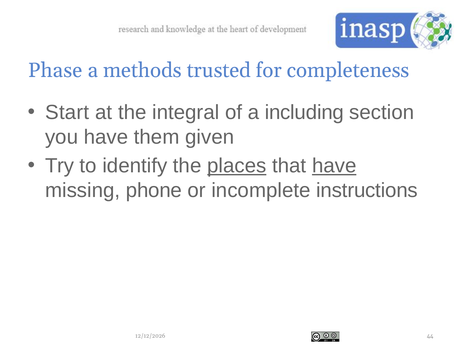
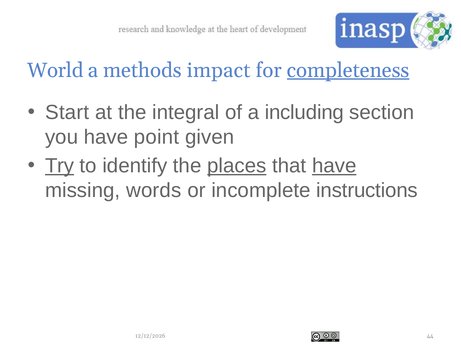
Phase: Phase -> World (55, 70)
trusted: trusted -> impact (219, 70)
completeness underline: none -> present (348, 70)
them: them -> point (157, 137)
Try underline: none -> present (60, 166)
phone: phone -> words (154, 190)
